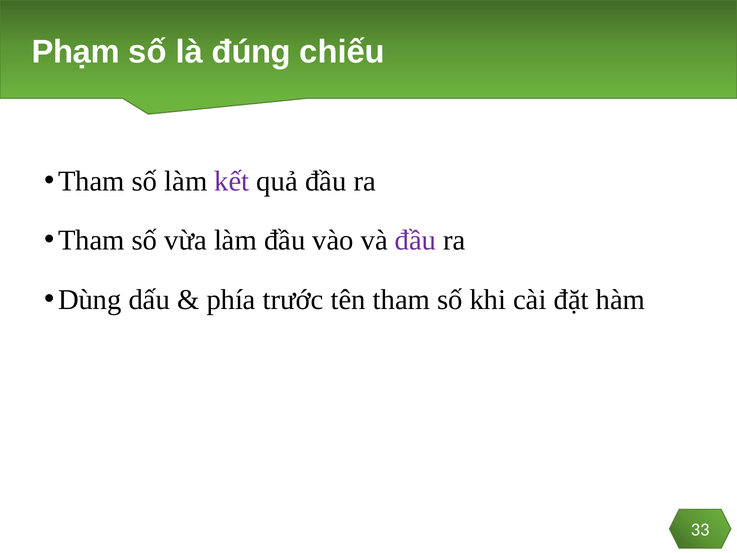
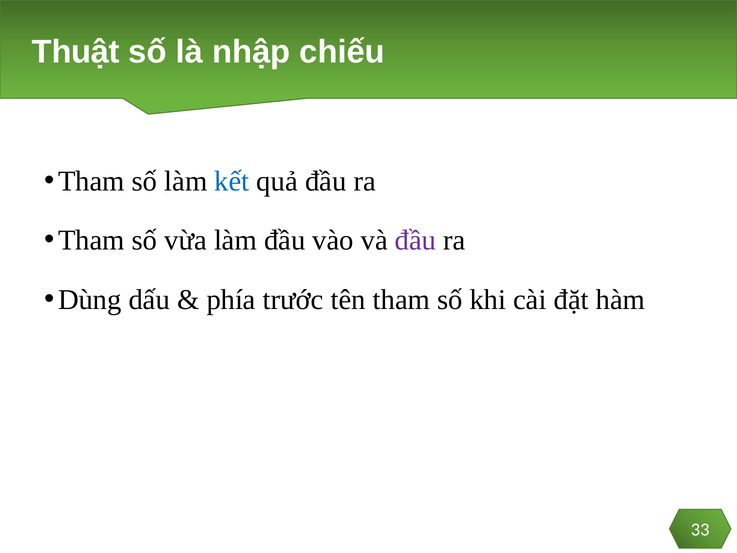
Phạm: Phạm -> Thuật (76, 52)
đúng: đúng -> nhập (251, 52)
kết colour: purple -> blue (232, 181)
